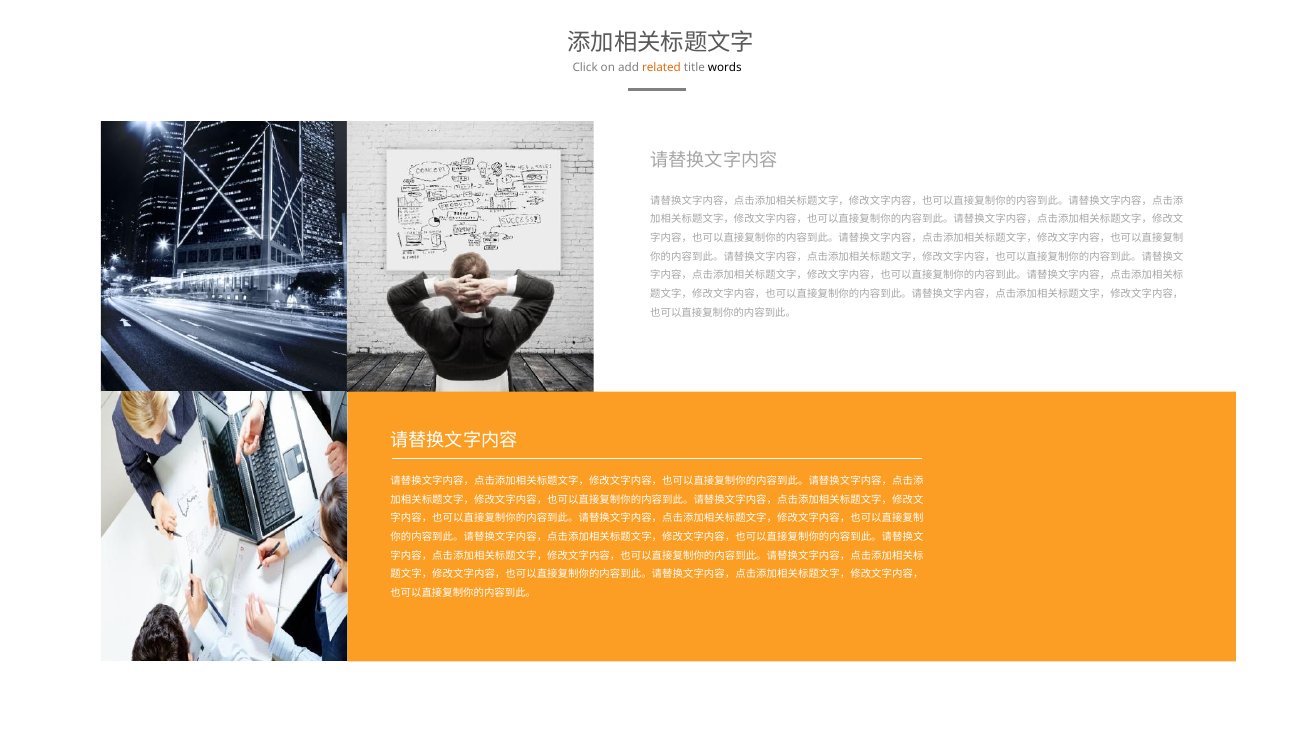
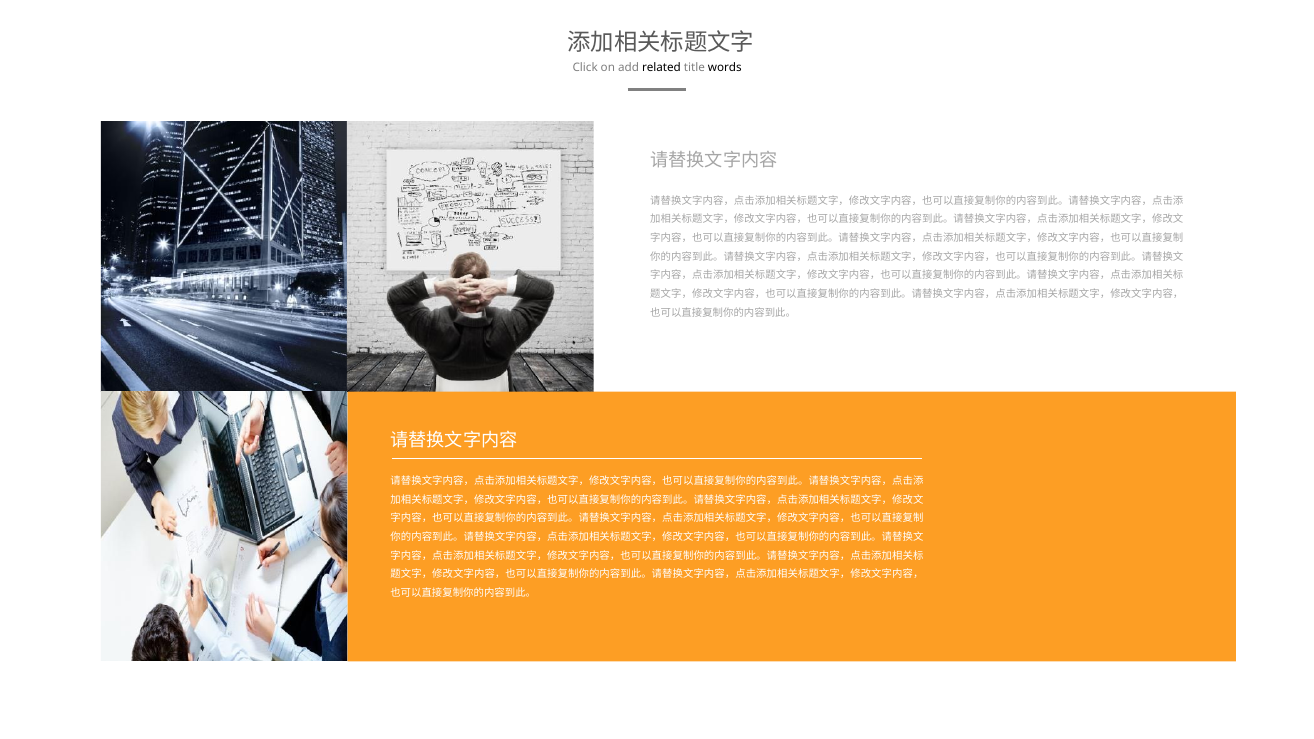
related colour: orange -> black (661, 67)
